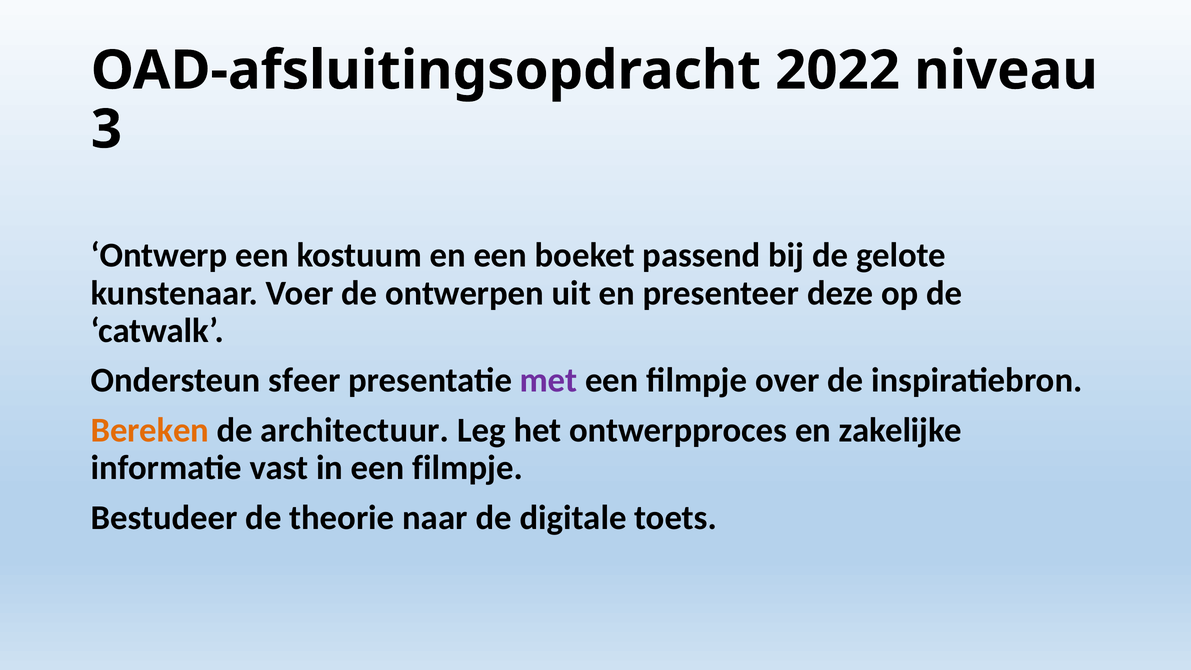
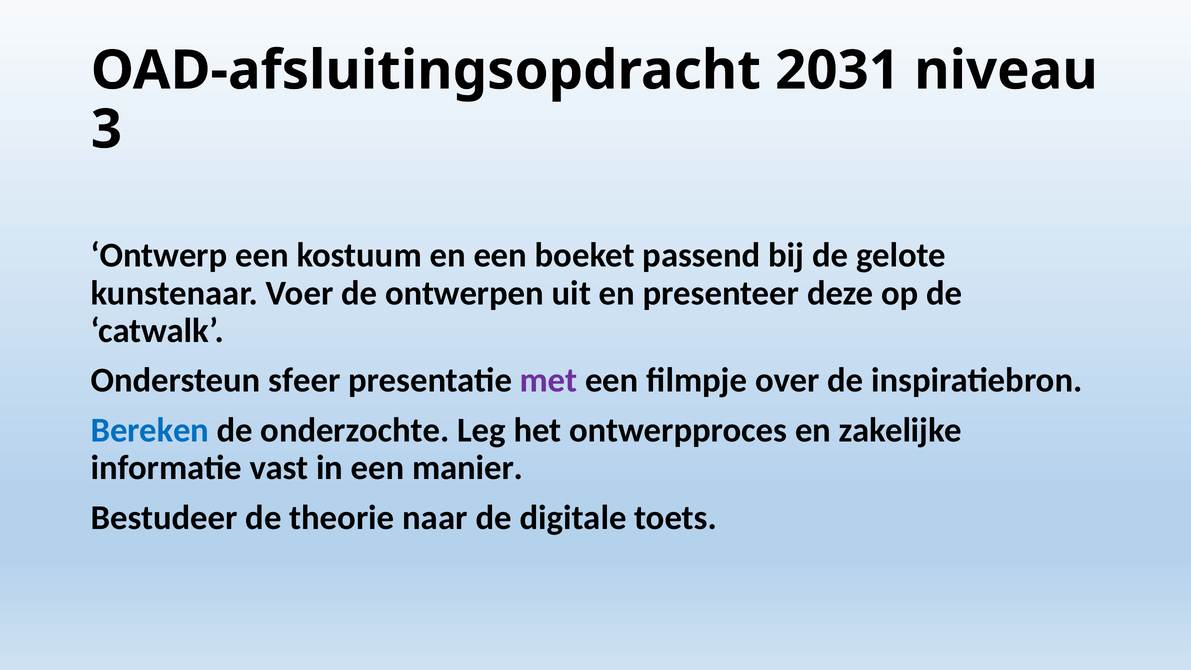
2022: 2022 -> 2031 (838, 71)
Bereken colour: orange -> blue (150, 430)
architectuur: architectuur -> onderzochte (355, 430)
in een filmpje: filmpje -> manier (468, 468)
